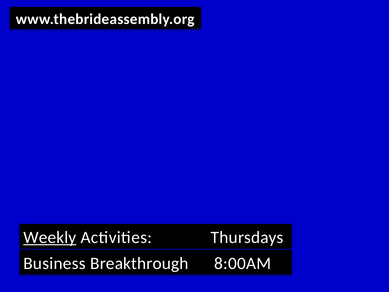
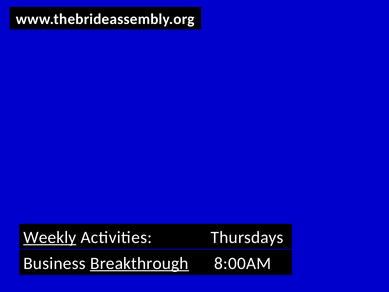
Breakthrough underline: none -> present (139, 263)
